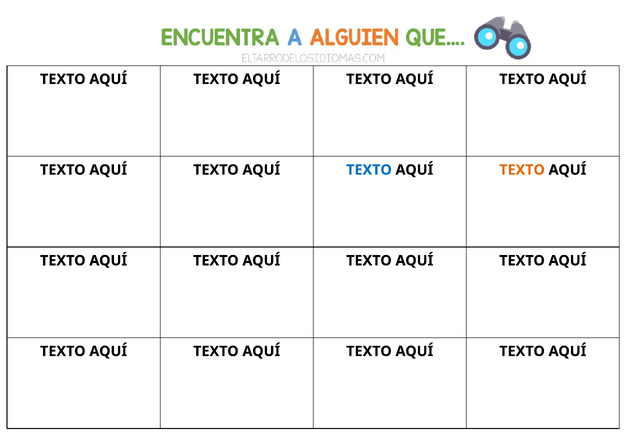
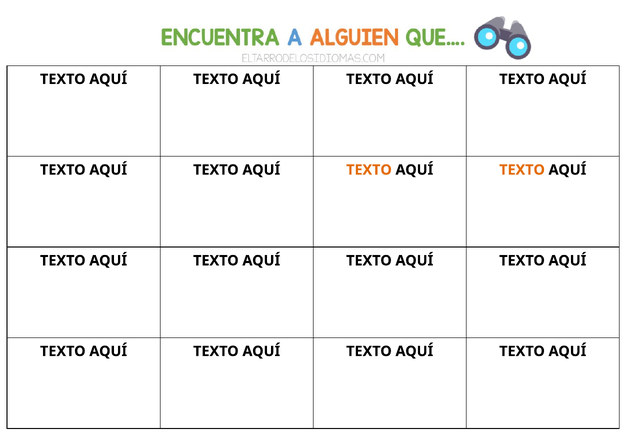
TEXTO colour: blue -> orange (369, 170)
